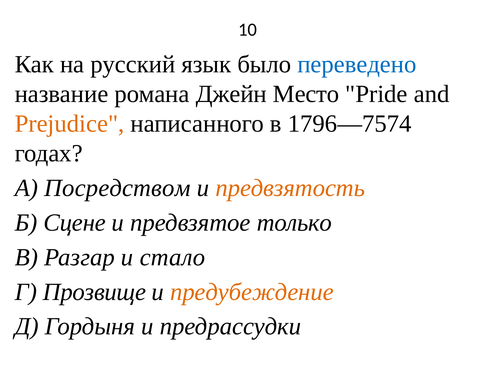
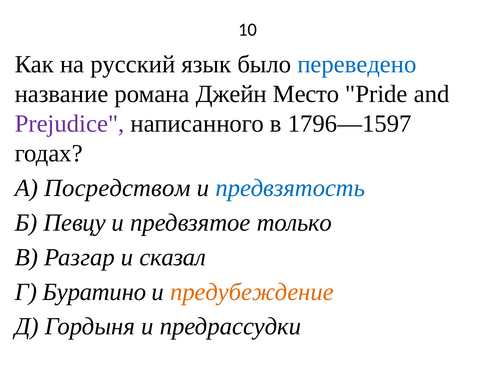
Prejudice colour: orange -> purple (69, 124)
1796—7574: 1796—7574 -> 1796—1597 (350, 124)
предвзятость colour: orange -> blue (290, 188)
Сцене: Сцене -> Певцу (75, 223)
стало: стало -> сказал (173, 257)
Прозвище: Прозвище -> Буратино (94, 292)
